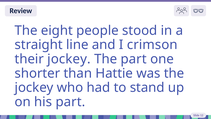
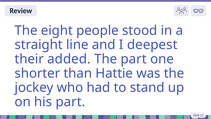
crimson: crimson -> deepest (152, 45)
their jockey: jockey -> added (69, 59)
